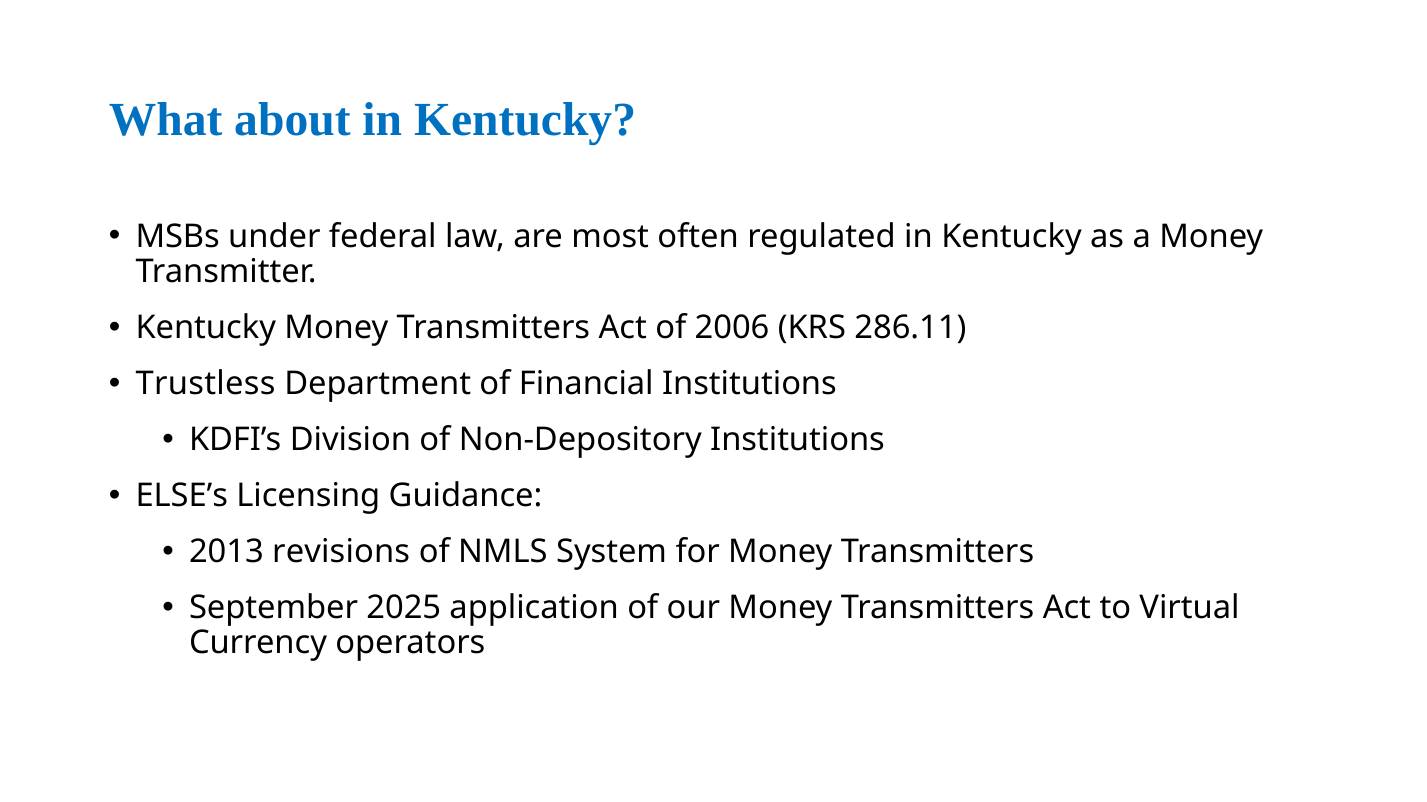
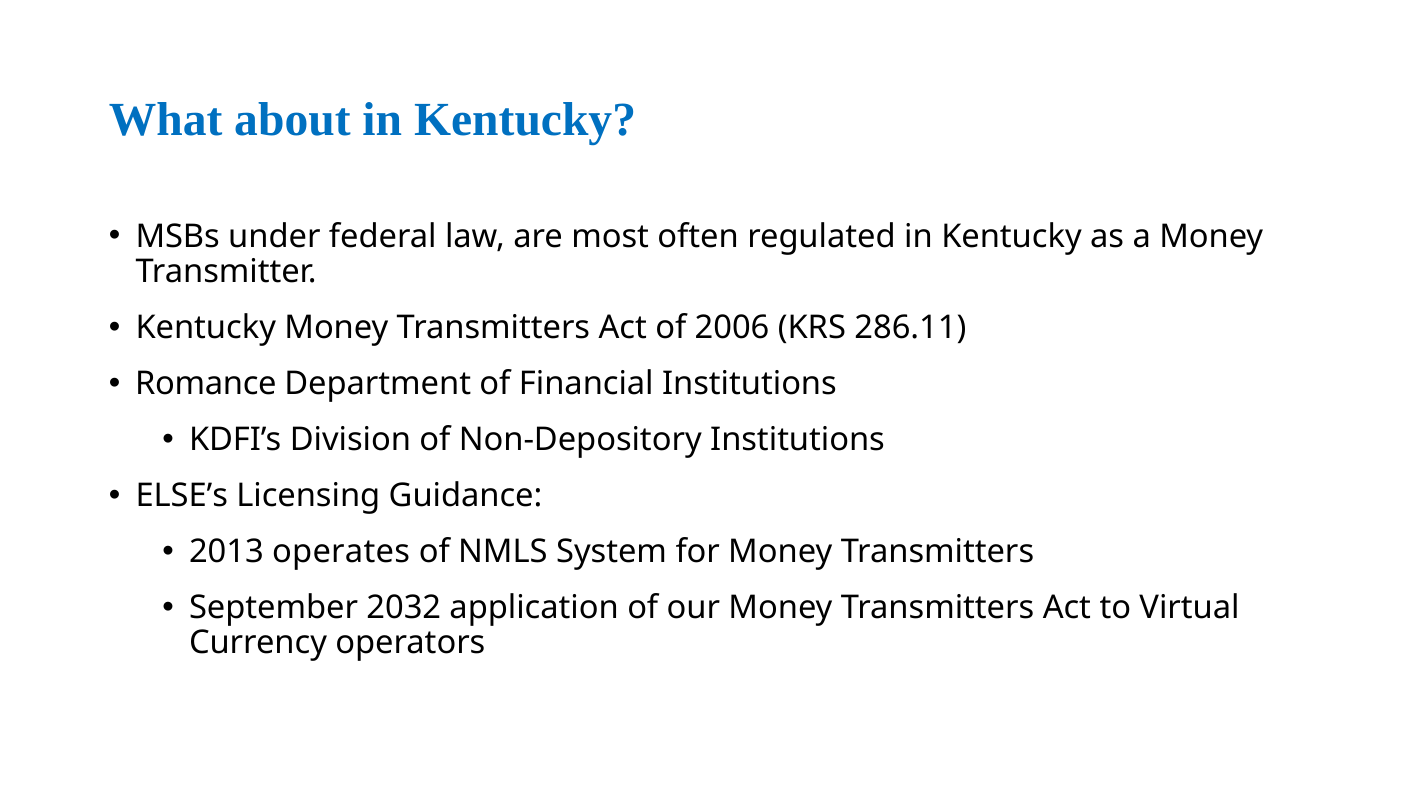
Trustless: Trustless -> Romance (206, 384)
revisions: revisions -> operates (341, 552)
2025: 2025 -> 2032 (404, 608)
